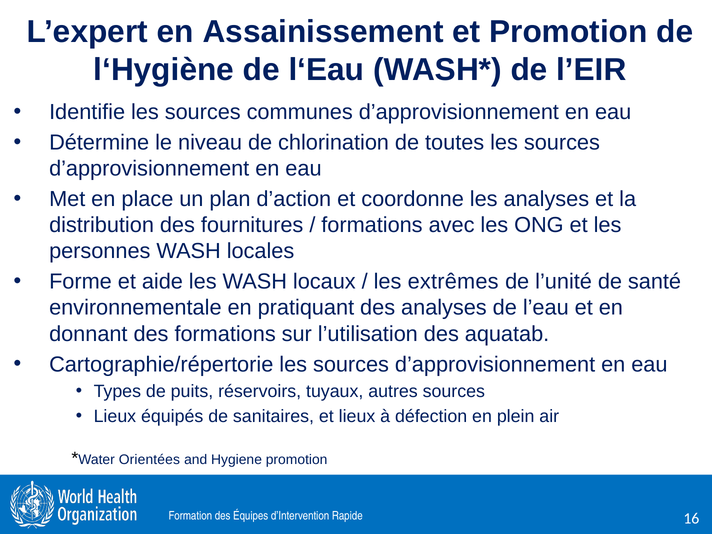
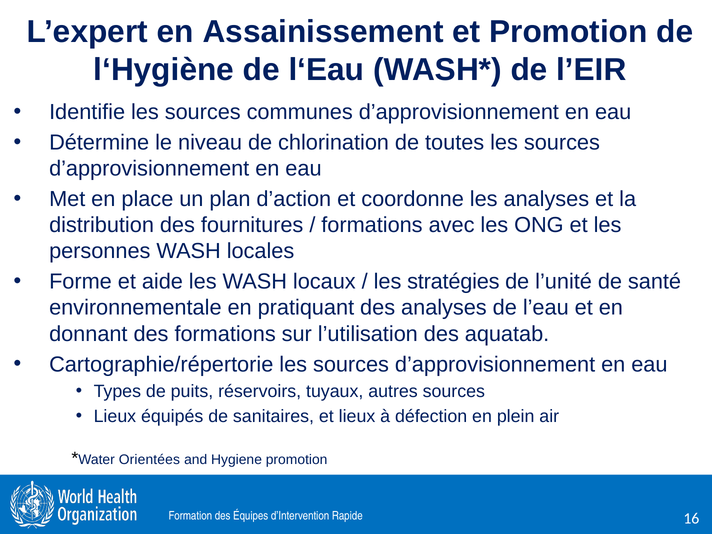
extrêmes: extrêmes -> stratégies (453, 282)
